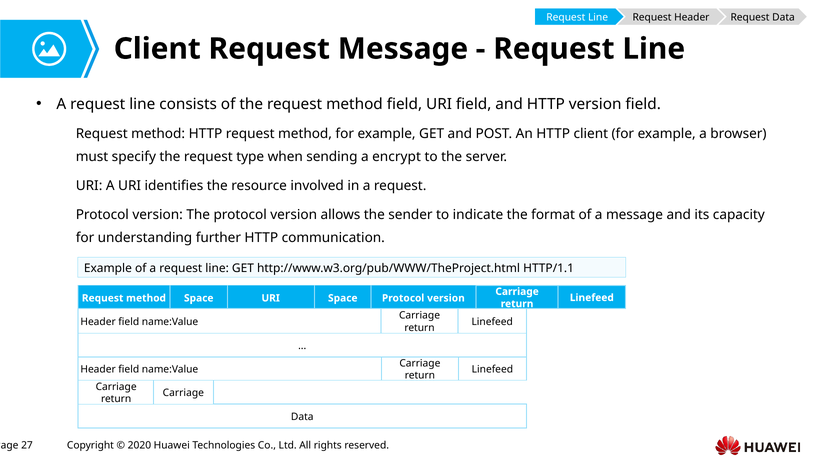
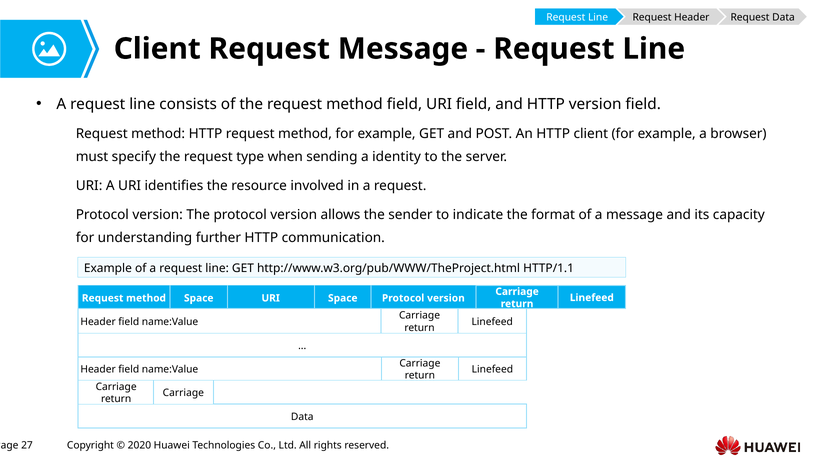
encrypt: encrypt -> identity (397, 157)
